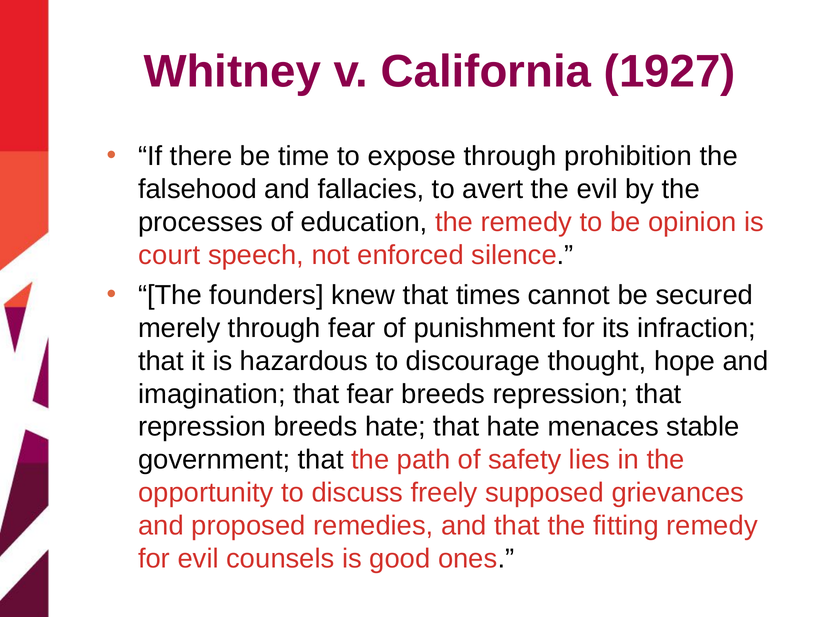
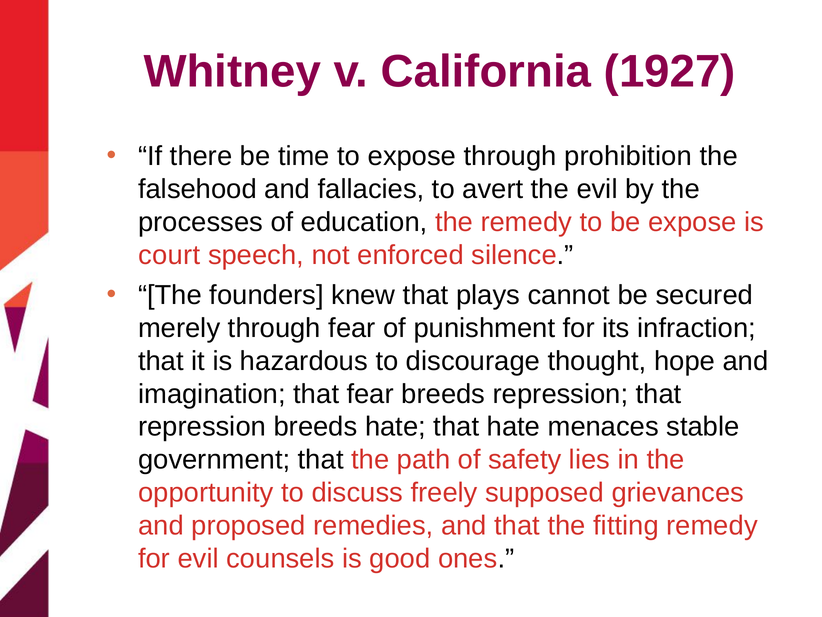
be opinion: opinion -> expose (692, 222)
times: times -> plays (488, 295)
